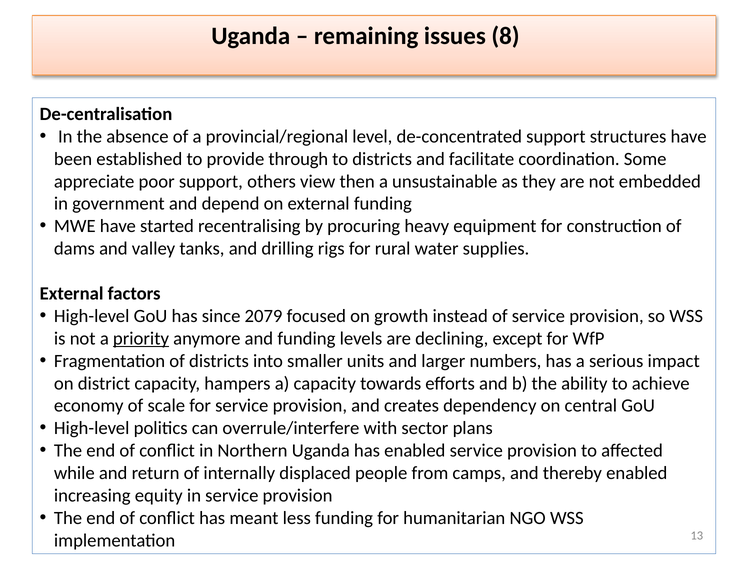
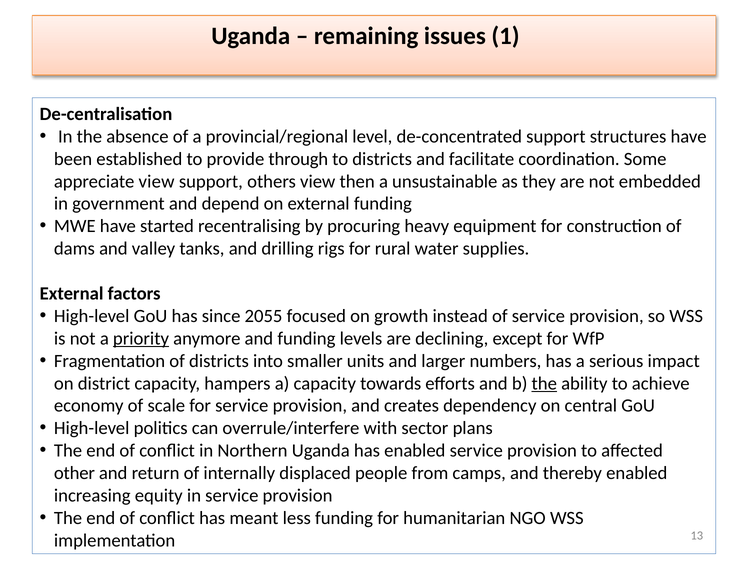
8: 8 -> 1 (506, 36)
appreciate poor: poor -> view (157, 181)
2079: 2079 -> 2055 (264, 316)
the underline: none -> present (544, 383)
while: while -> other (74, 473)
